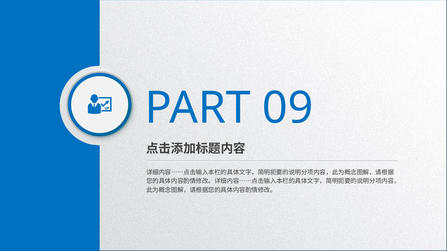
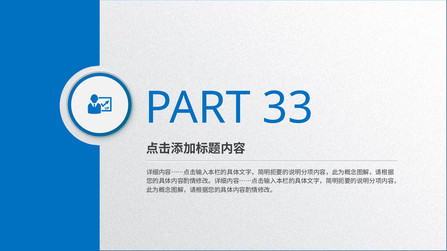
09: 09 -> 33 (288, 108)
